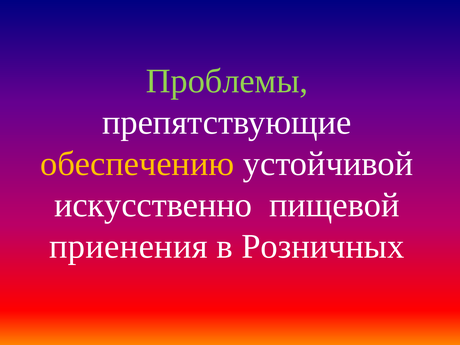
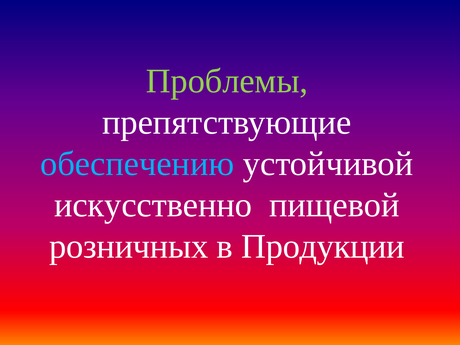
обеспечению colour: yellow -> light blue (137, 164)
приенения: приенения -> розничных (129, 247)
Розничных: Розничных -> Продукции (323, 247)
